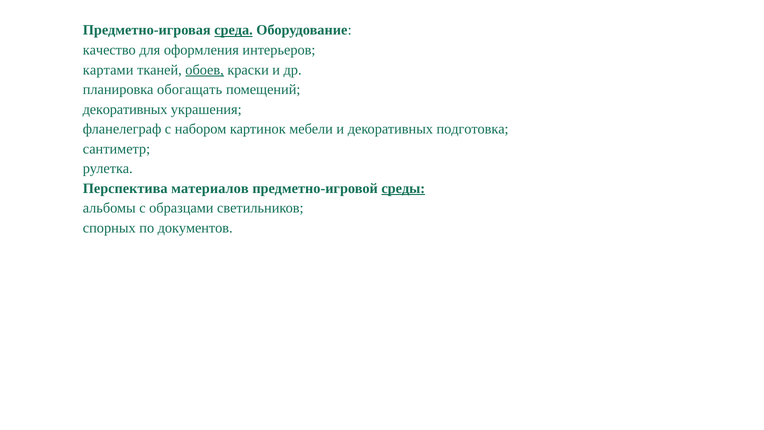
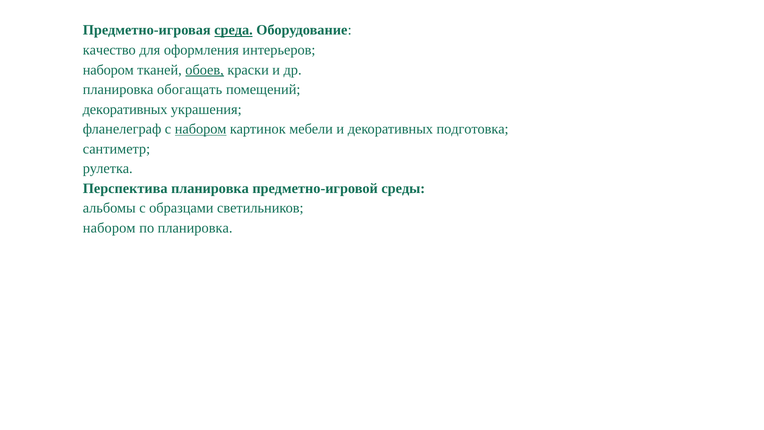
картами: картами -> набором (108, 70)
набором underline: none -> present (201, 129)
Перспектива материалов: материалов -> планировка (210, 188)
среды underline: present -> none (403, 188)
спорных: спорных -> набором (109, 228)
по документов: документов -> планировка (195, 228)
